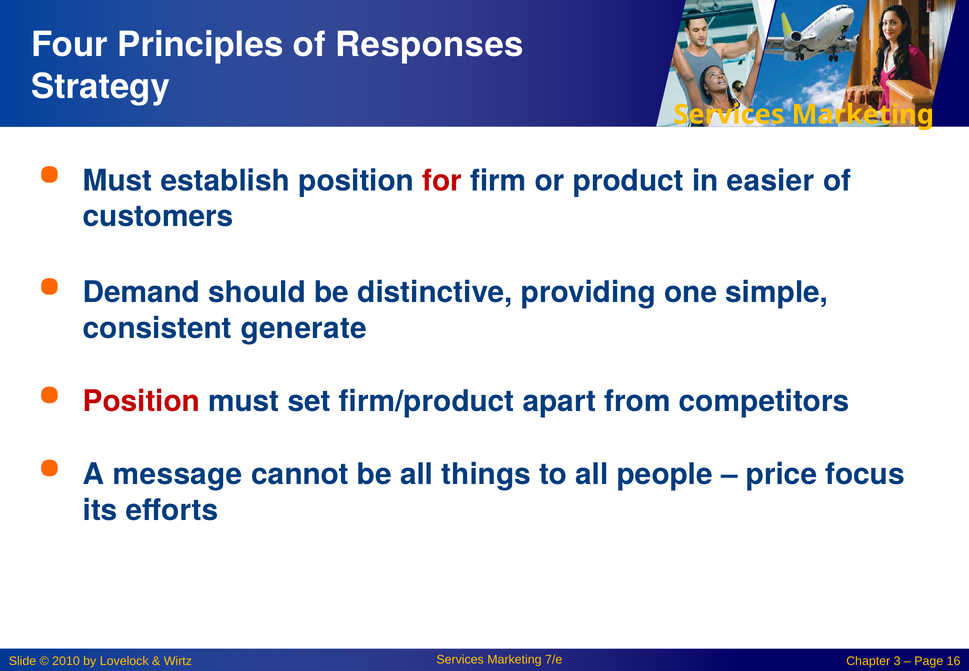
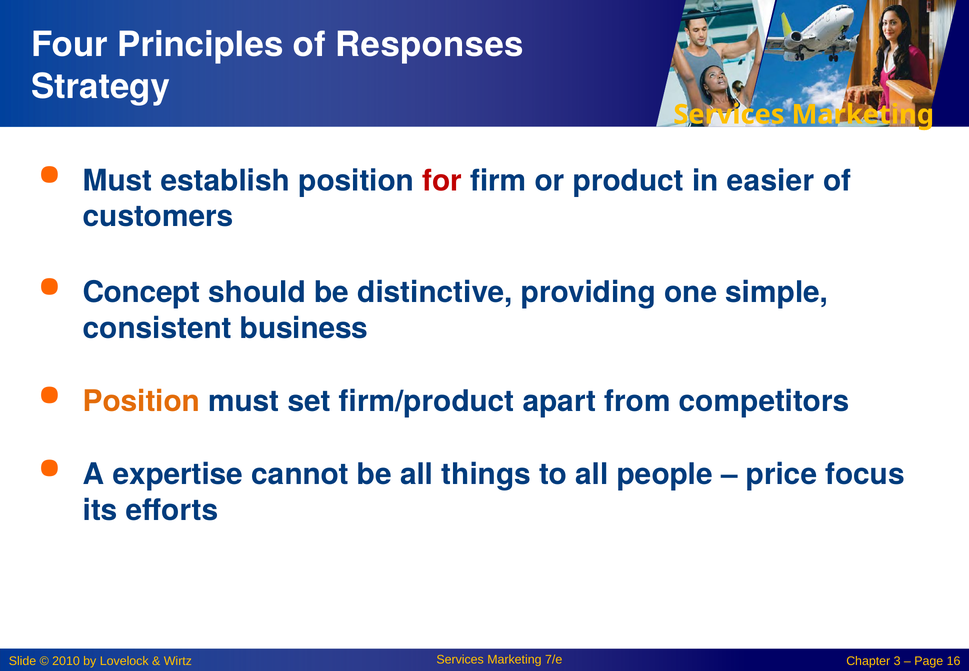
Demand: Demand -> Concept (142, 293)
generate: generate -> business (304, 328)
Position colour: red -> orange (141, 401)
message: message -> expertise (178, 474)
